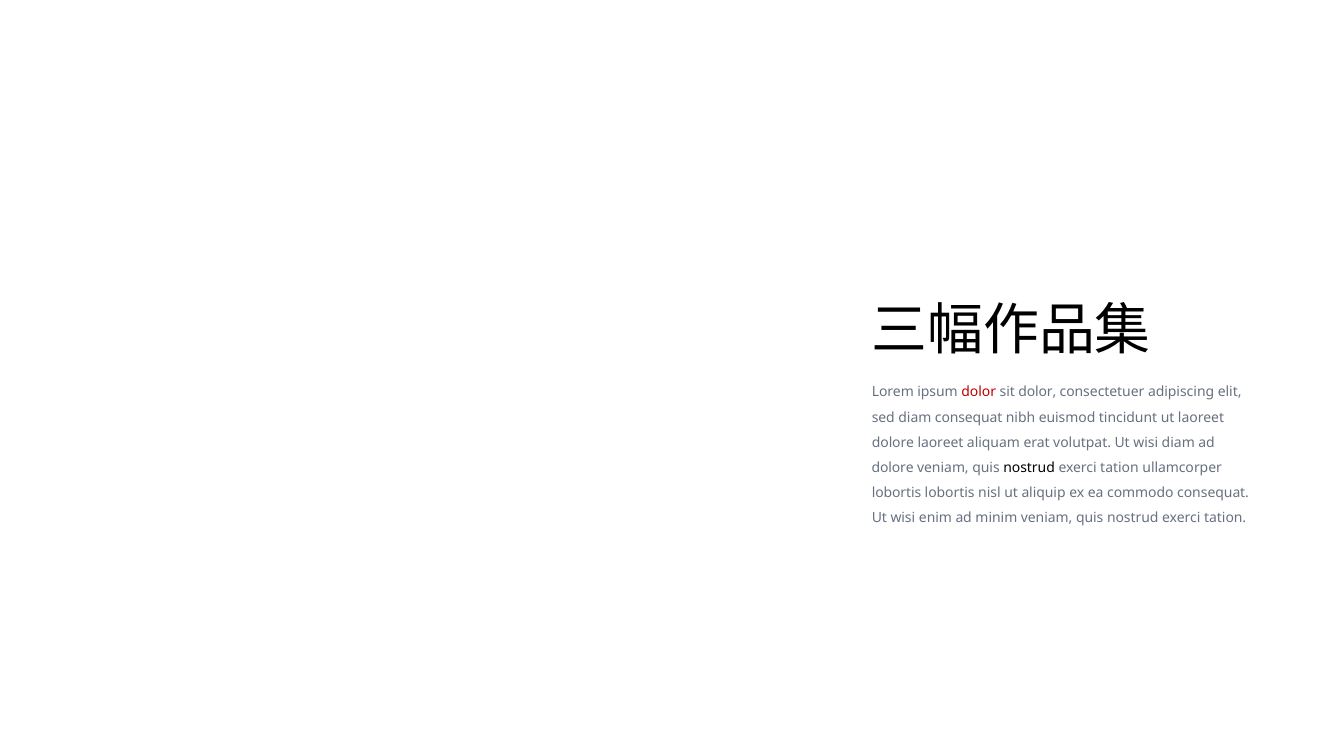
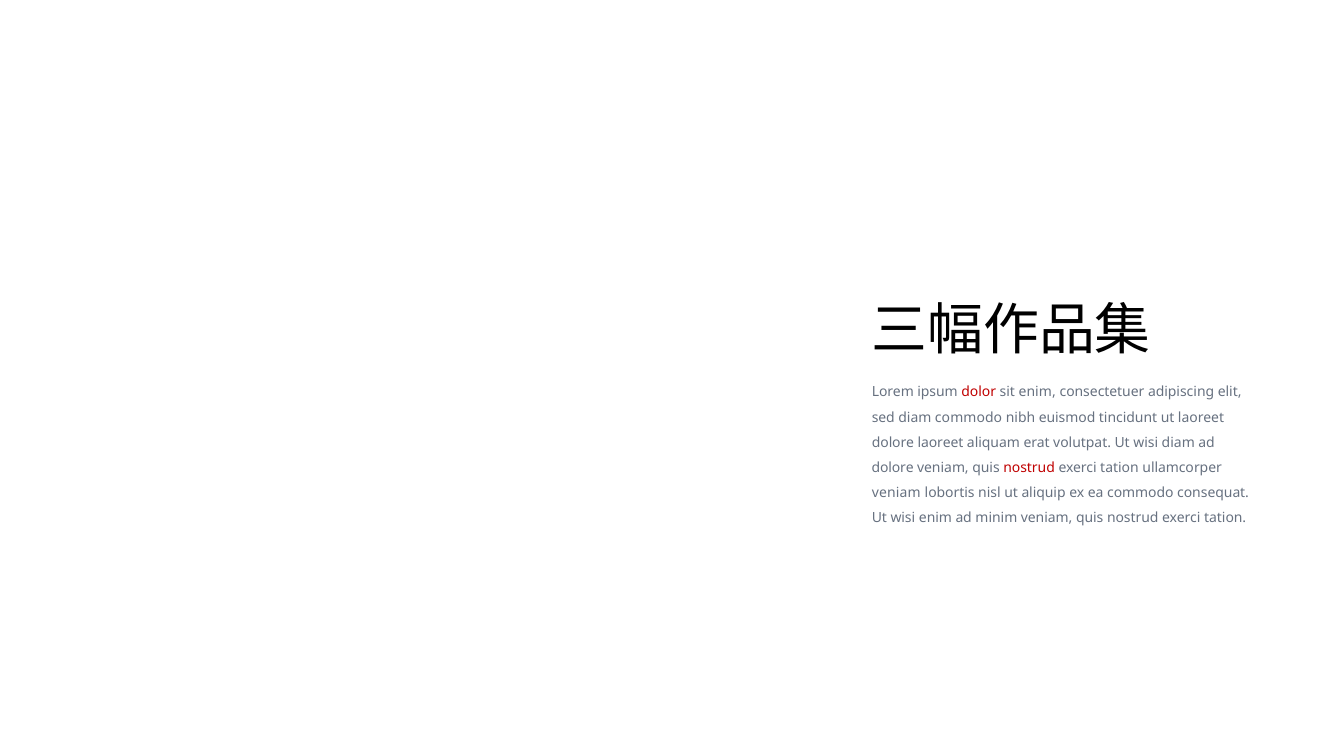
sit dolor: dolor -> enim (1037, 392)
diam consequat: consequat -> commodo (969, 417)
nostrud colour: black -> red (1029, 468)
lobortis: lobortis -> veniam (896, 493)
